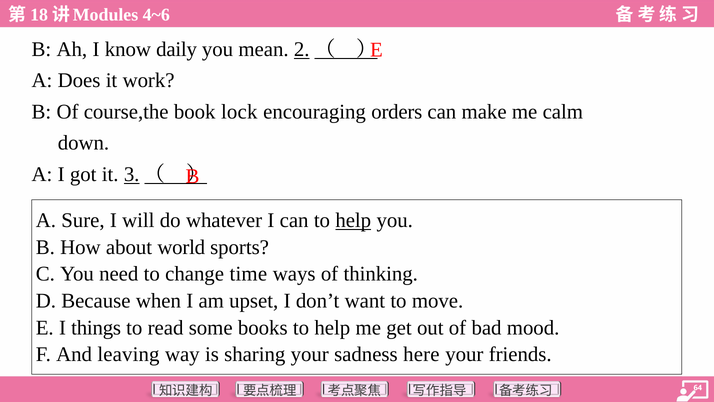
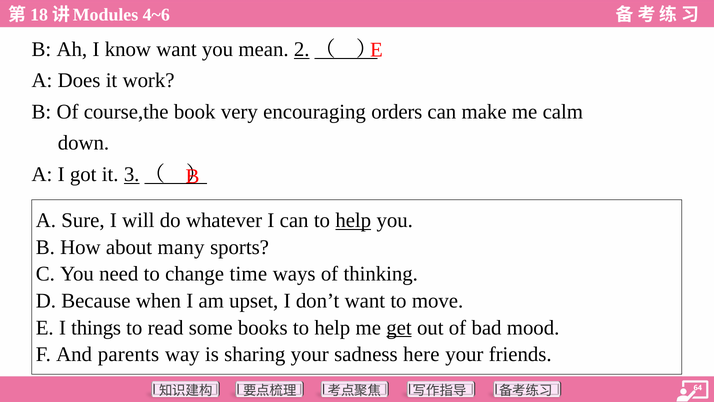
know daily: daily -> want (176, 49)
lock: lock -> very (239, 112)
world: world -> many (181, 247)
get underline: none -> present (399, 327)
leaving: leaving -> parents (128, 354)
